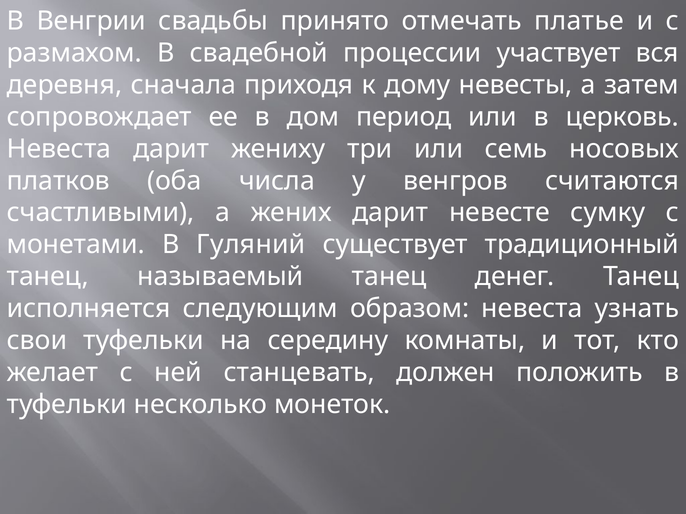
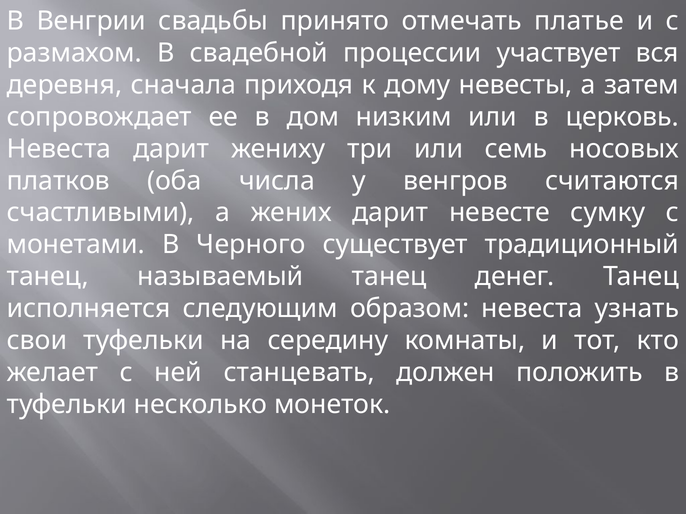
период: период -> низким (404, 117)
Гуляний: Гуляний -> Черного (251, 245)
